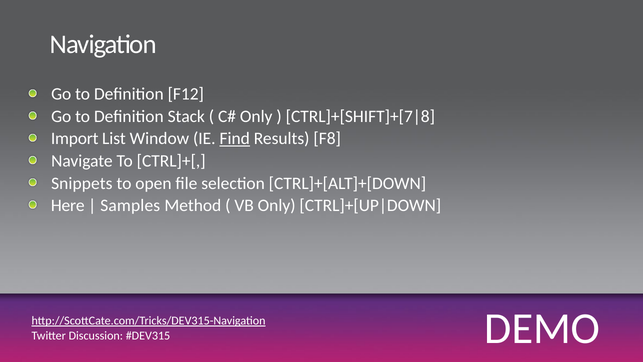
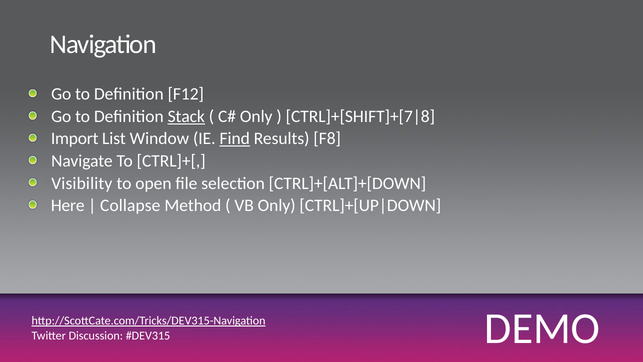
Stack underline: none -> present (186, 116)
Snippets: Snippets -> Visibility (82, 183)
Samples: Samples -> Collapse (130, 205)
